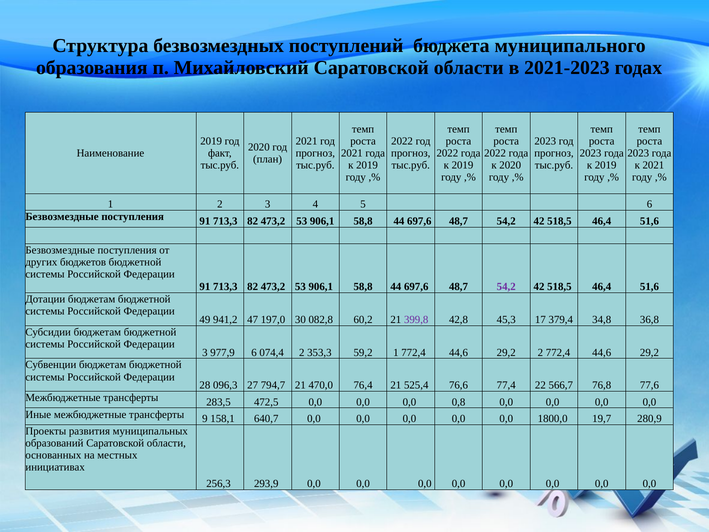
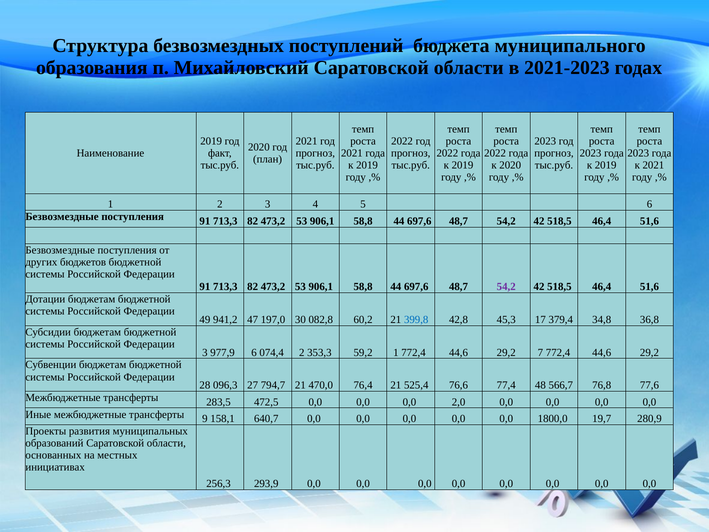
399,8 colour: purple -> blue (416, 319)
29,2 2: 2 -> 7 (540, 352)
22: 22 -> 48 (540, 385)
0,8: 0,8 -> 2,0 (459, 402)
